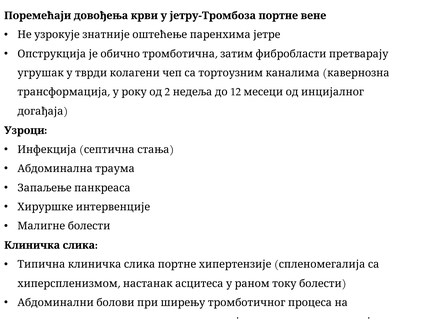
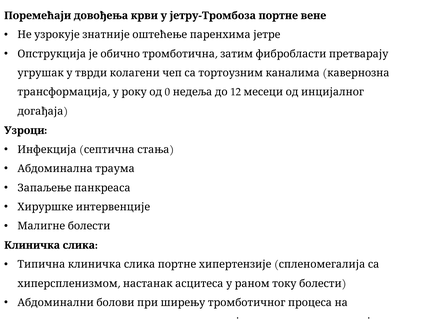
2: 2 -> 0 (168, 92)
